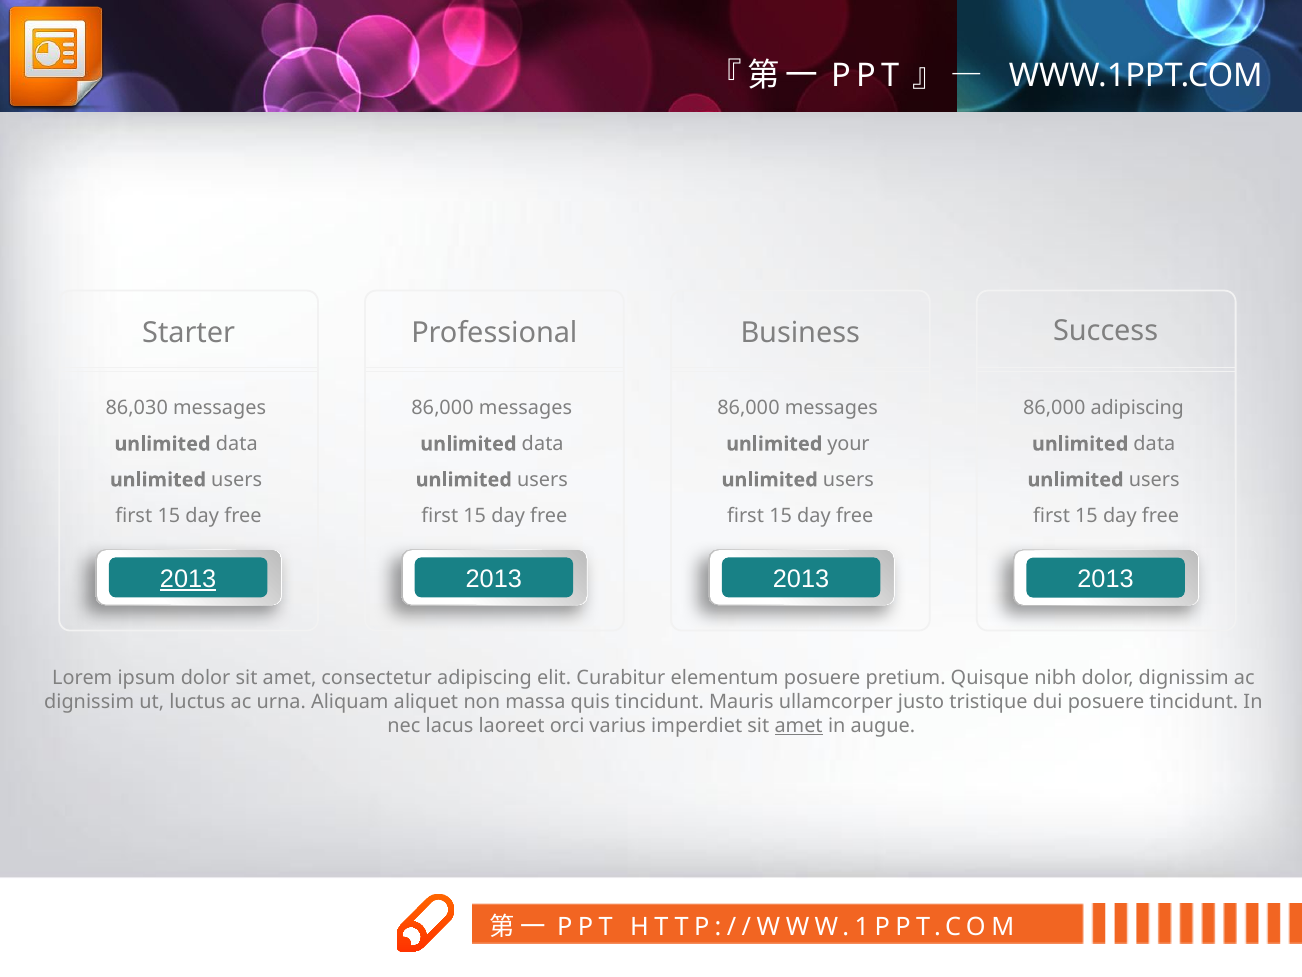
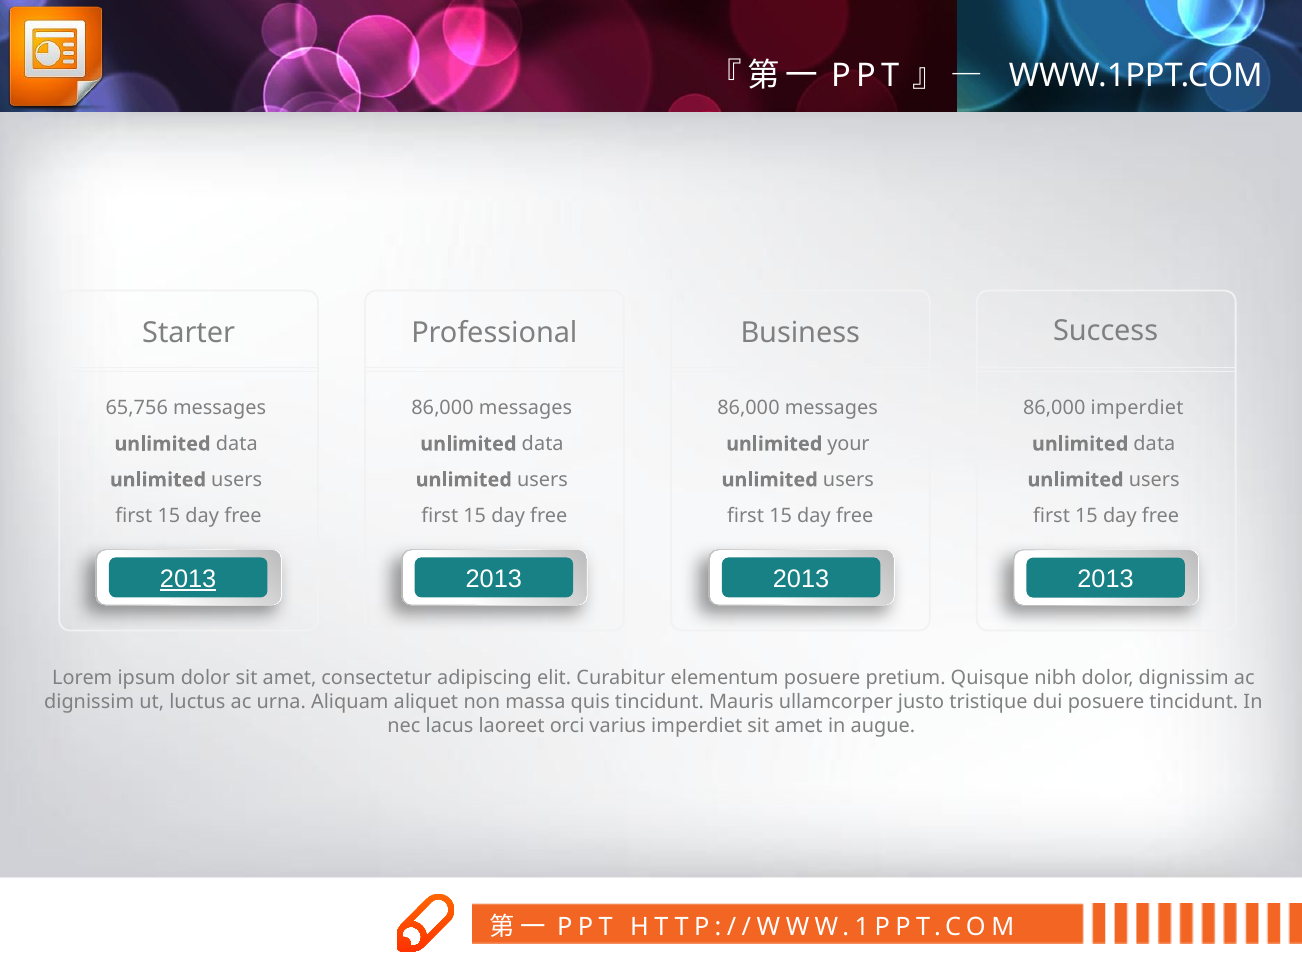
86,030: 86,030 -> 65,756 (137, 408)
86,000 adipiscing: adipiscing -> imperdiet (1137, 408)
amet underline: present -> none (799, 725)
